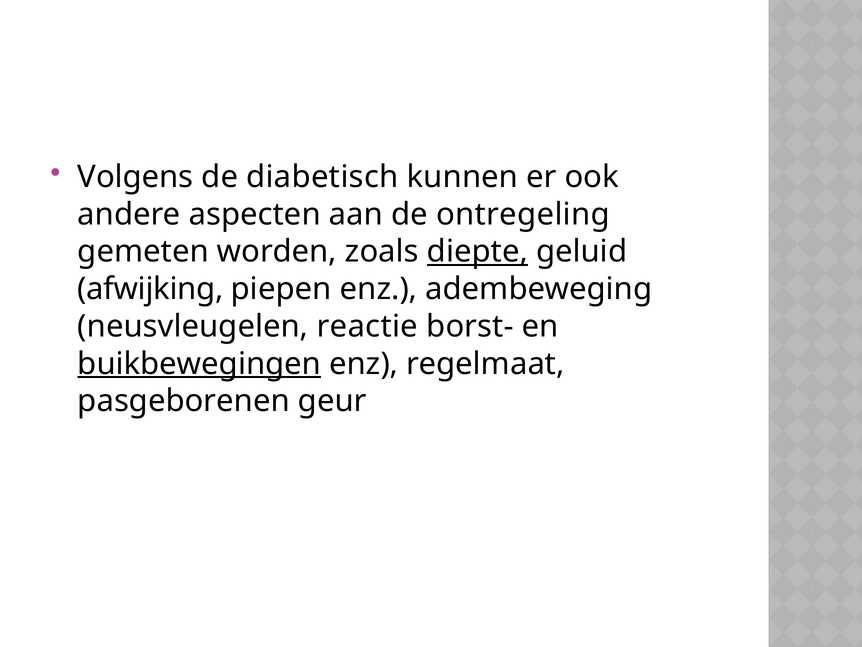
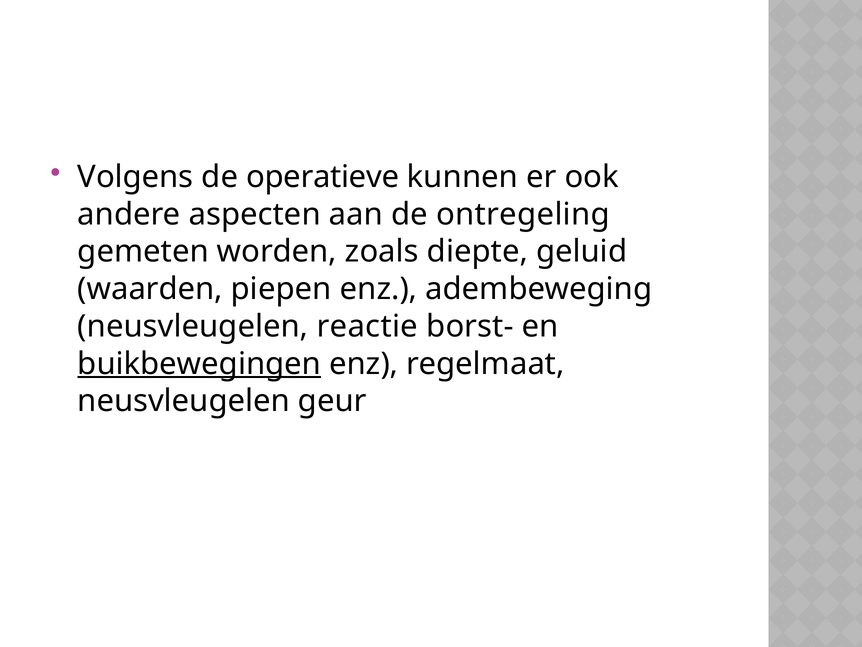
diabetisch: diabetisch -> operatieve (323, 177)
diepte underline: present -> none (477, 251)
afwijking: afwijking -> waarden (150, 289)
pasgeborenen: pasgeborenen -> neusvleugelen (184, 401)
